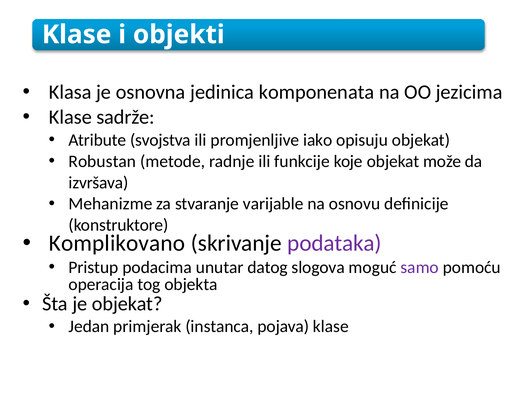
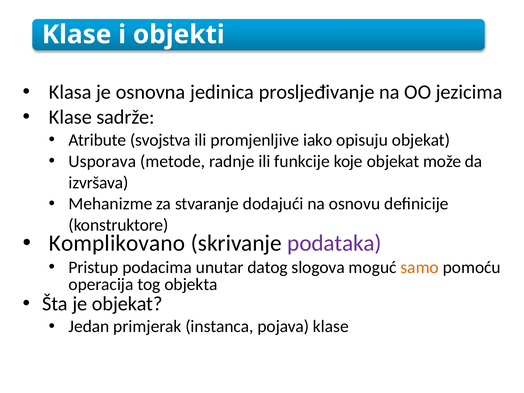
komponenata: komponenata -> prosljeđivanje (317, 92)
Robustan: Robustan -> Usporava (102, 161)
varijable: varijable -> dodajući (273, 204)
samo colour: purple -> orange (420, 267)
